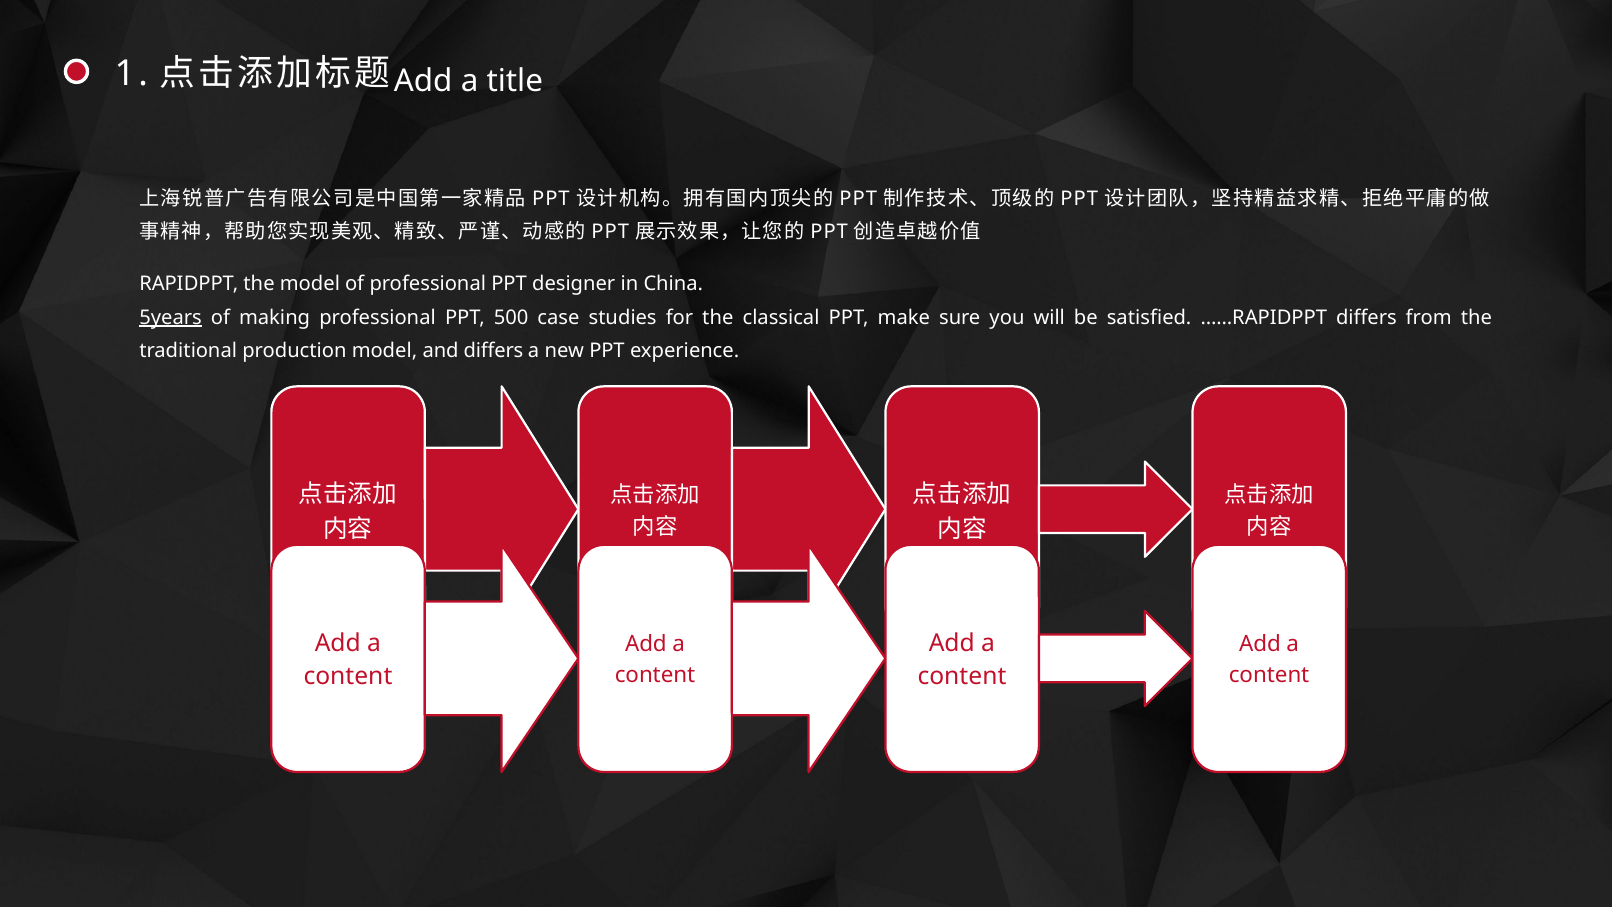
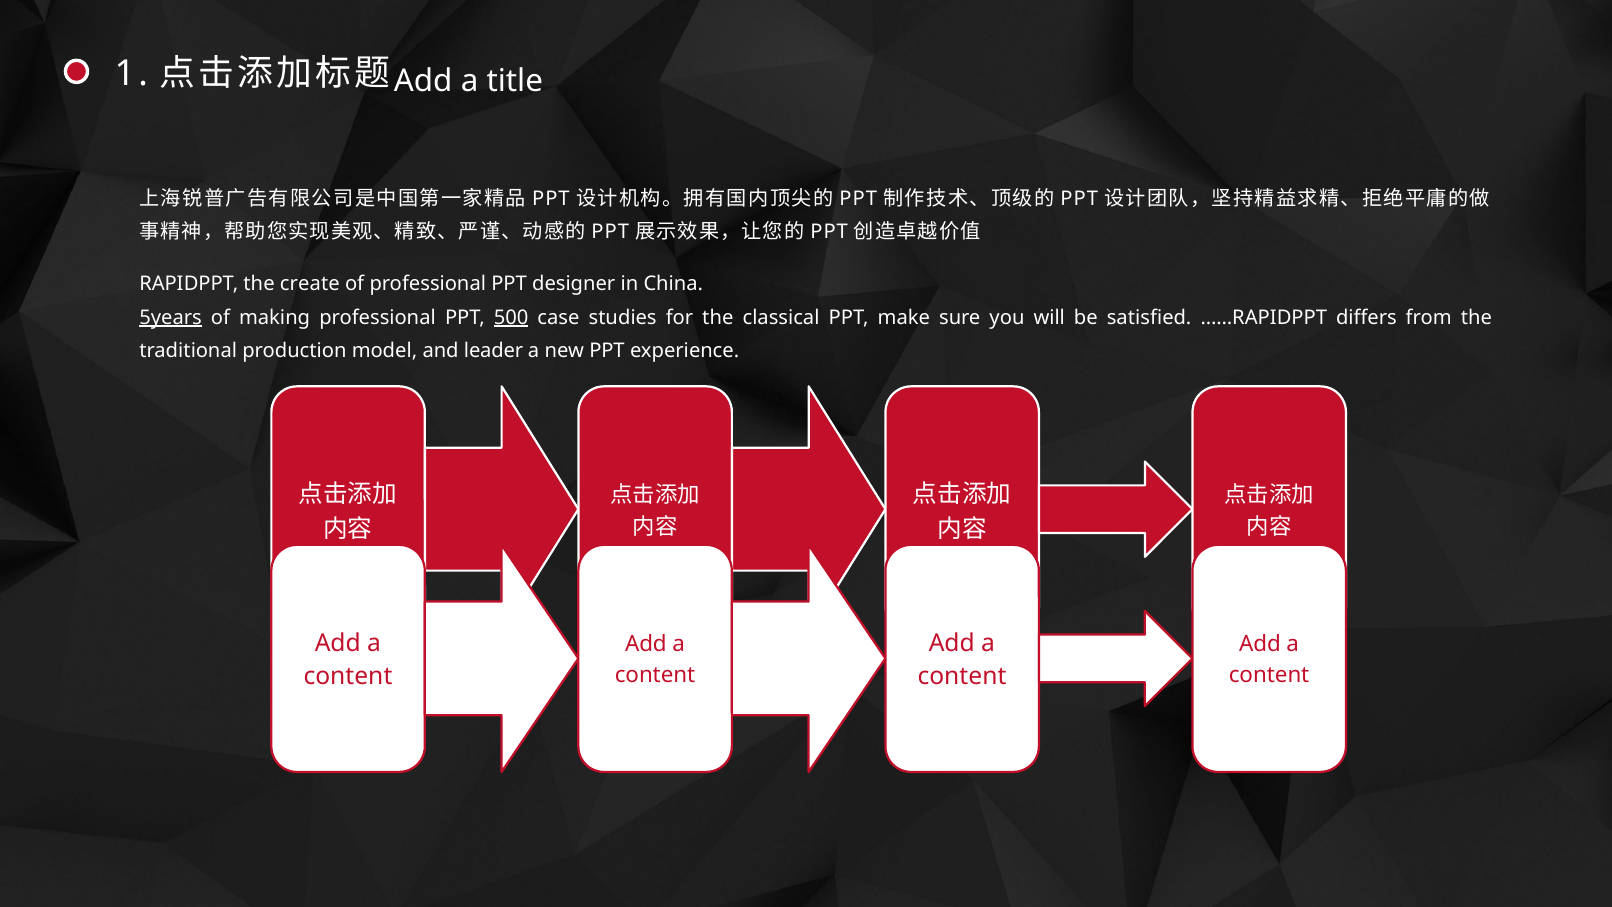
the model: model -> create (310, 284)
500 underline: none -> present (511, 317)
and differs: differs -> leader (494, 351)
